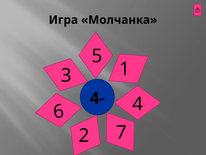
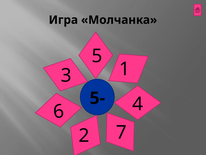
4-: 4- -> 5- (97, 98)
